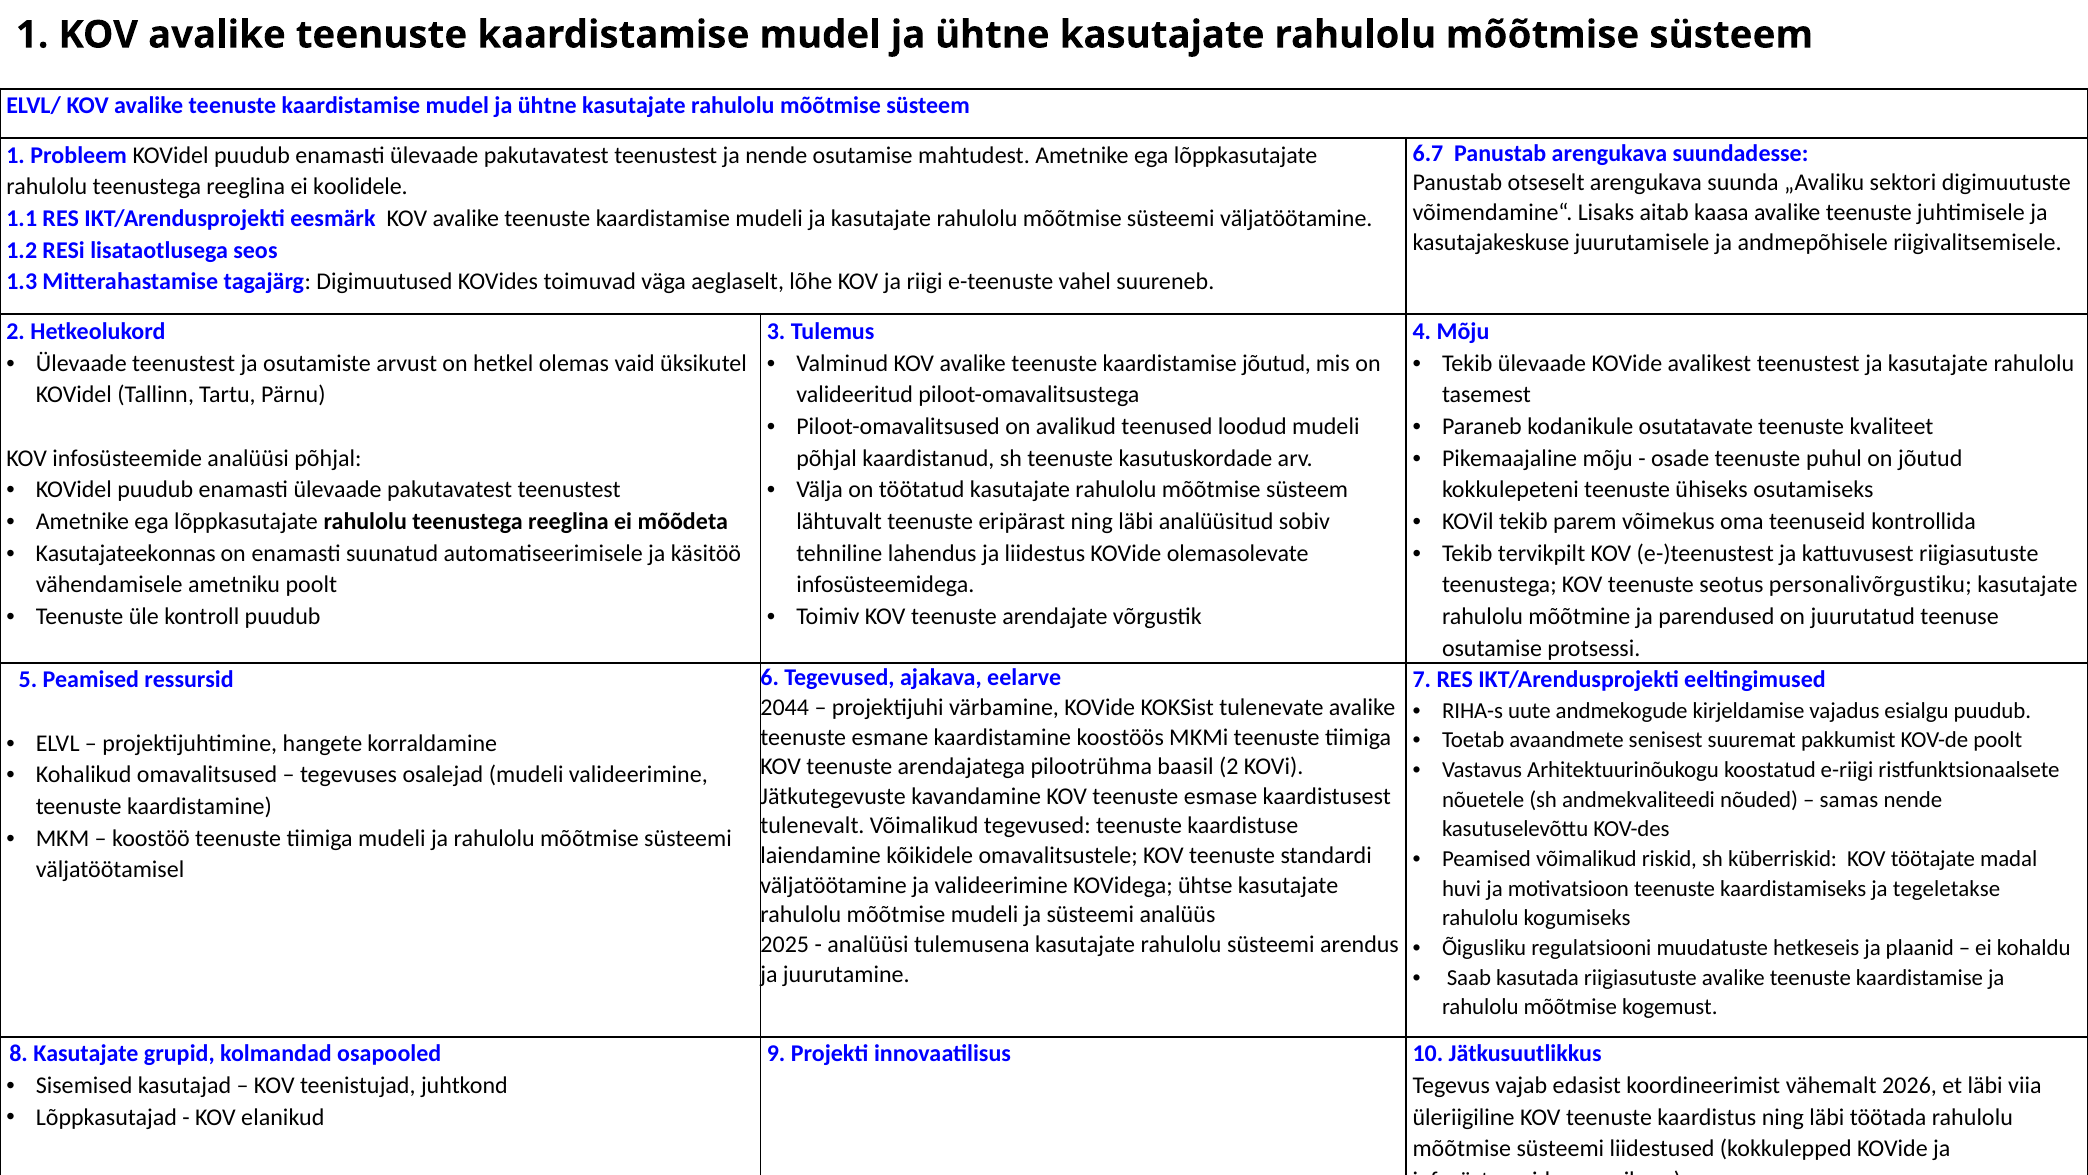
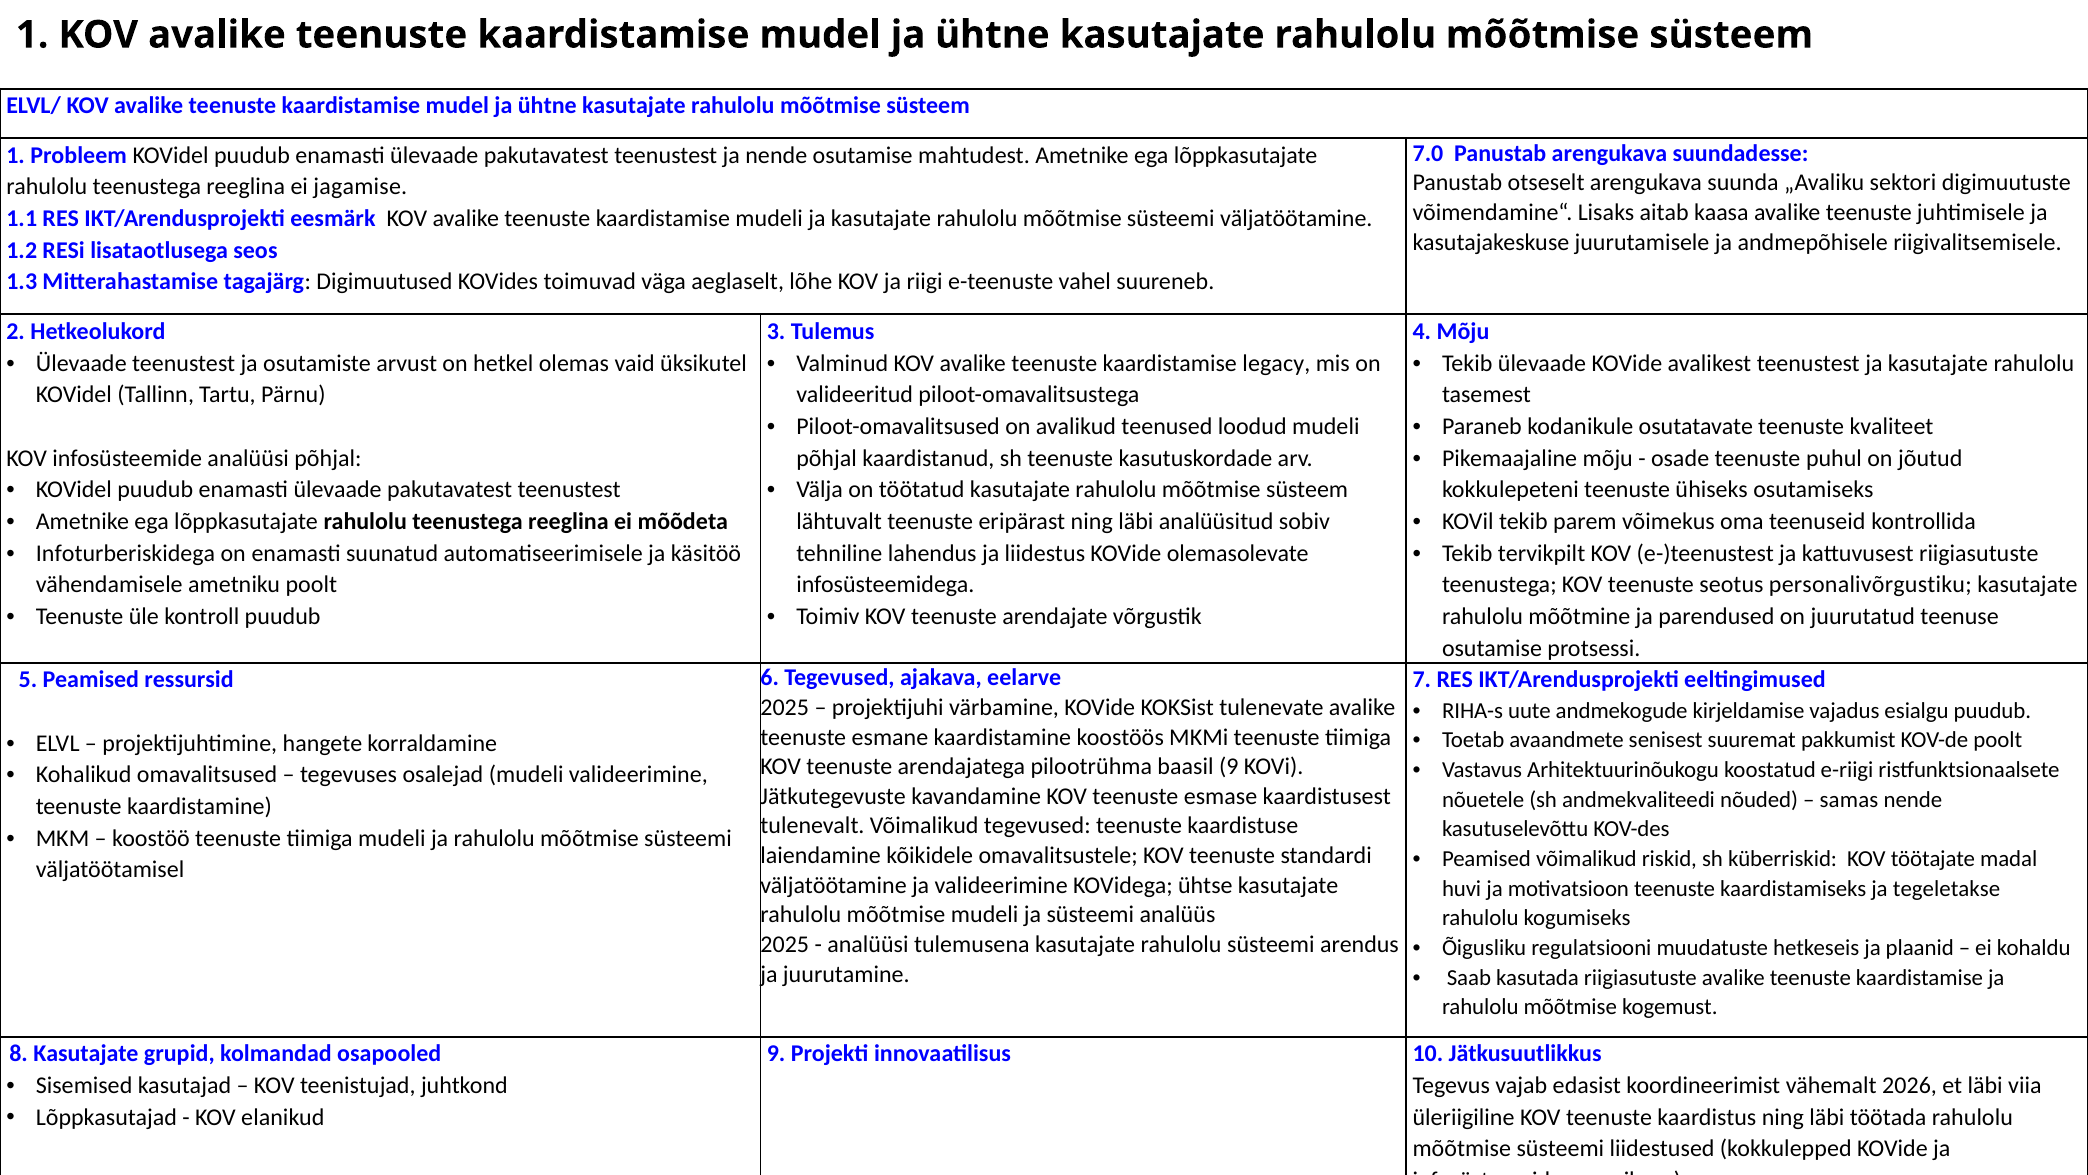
6.7: 6.7 -> 7.0 (1428, 153)
koolidele: koolidele -> jagamise (360, 187)
kaardistamise jõutud: jõutud -> legacy (1276, 363)
Kasutajateekonnas: Kasutajateekonnas -> Infoturberiskidega (126, 553)
2044: 2044 -> 2025 (785, 707)
baasil 2: 2 -> 9 (1229, 766)
